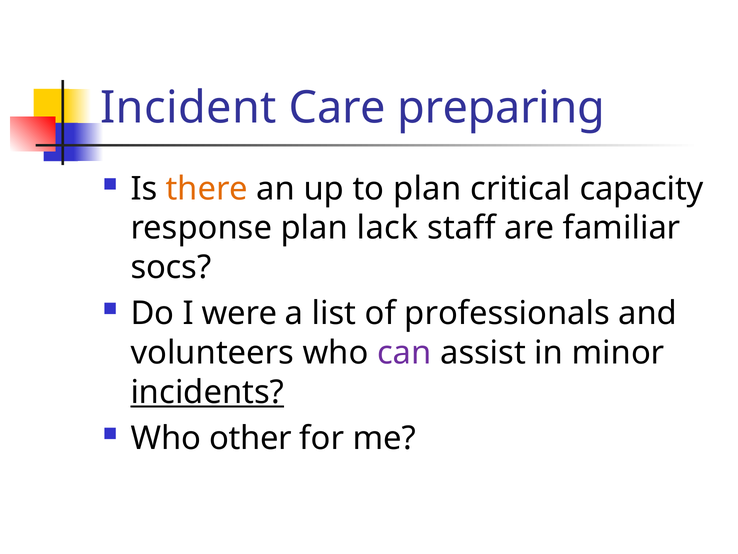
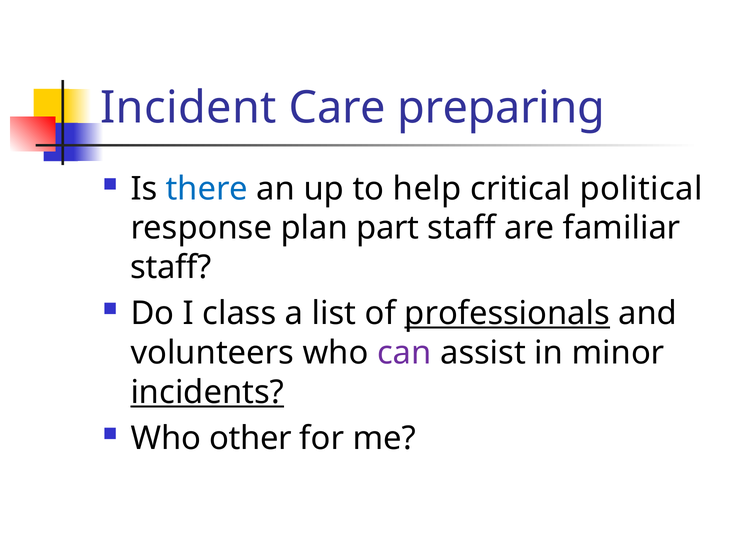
there colour: orange -> blue (207, 189)
to plan: plan -> help (427, 189)
capacity: capacity -> political (641, 189)
lack: lack -> part (388, 228)
socs: socs -> staff (171, 267)
were: were -> class (239, 313)
professionals underline: none -> present (507, 313)
